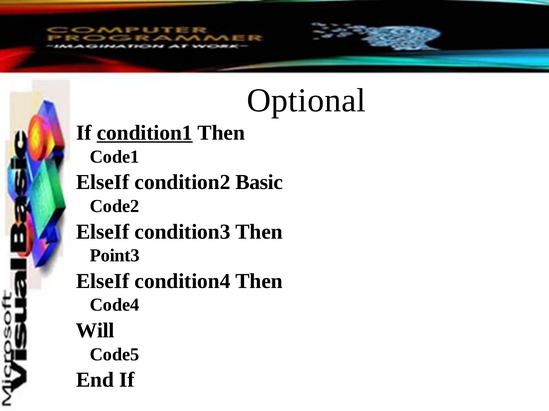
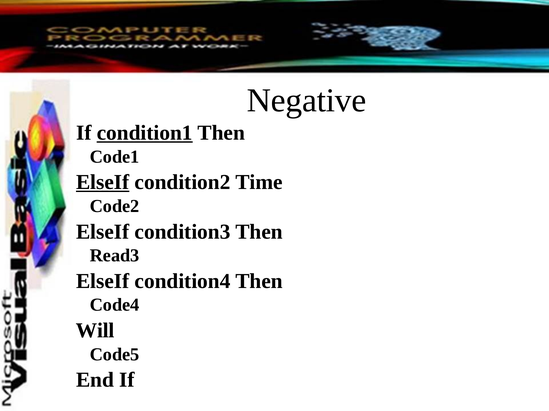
Optional: Optional -> Negative (307, 101)
ElseIf underline: none -> present (103, 183)
Basic: Basic -> Time (259, 183)
Point3: Point3 -> Read3 (115, 256)
